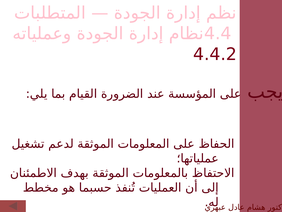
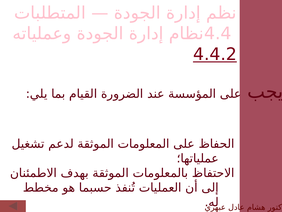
4.4.2 underline: none -> present (215, 54)
